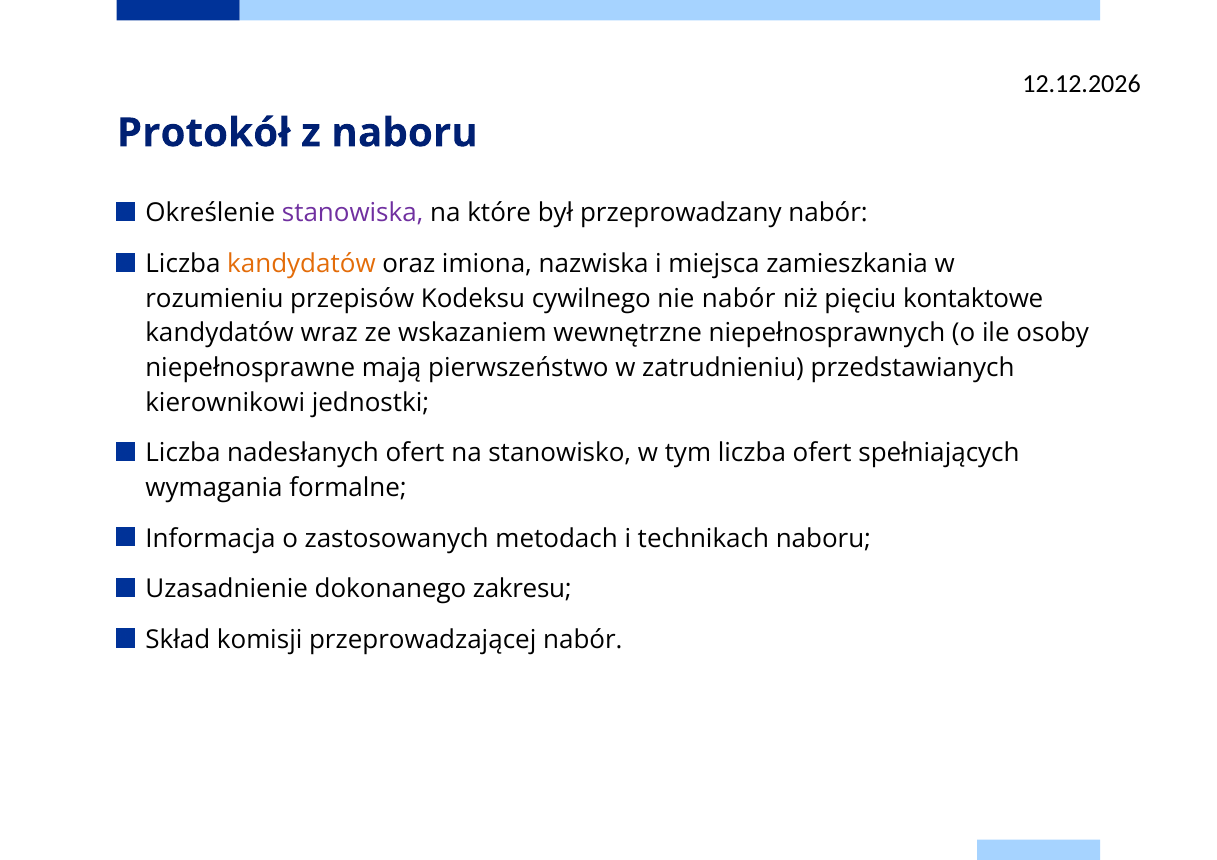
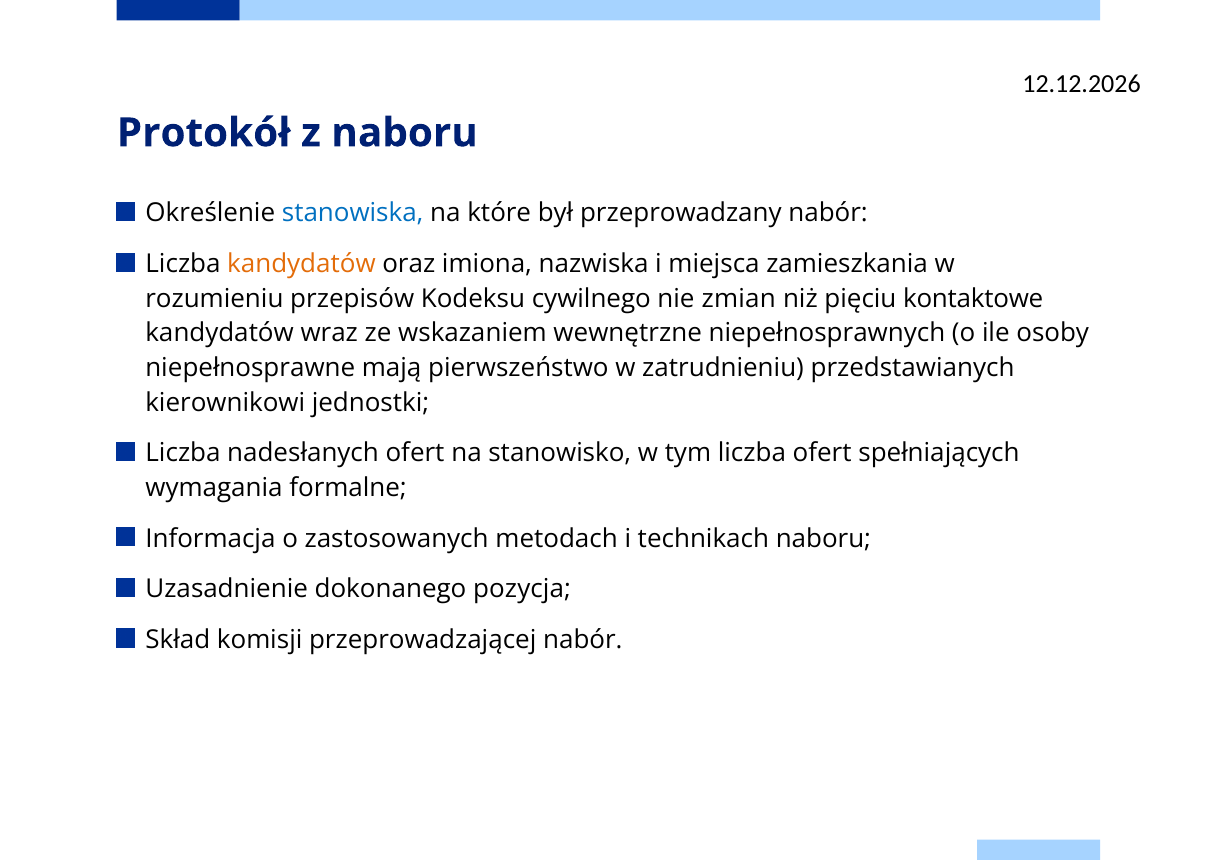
stanowiska colour: purple -> blue (353, 213)
nie nabór: nabór -> zmian (739, 299)
zakresu: zakresu -> pozycja (522, 590)
